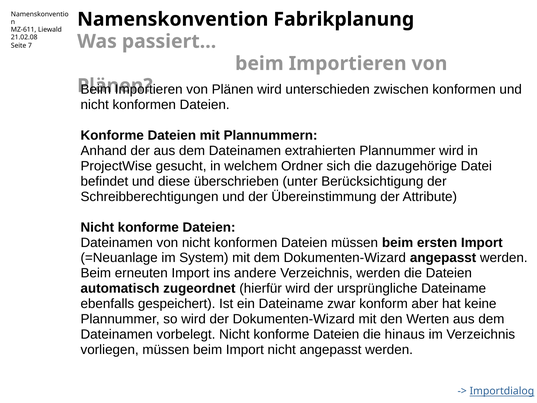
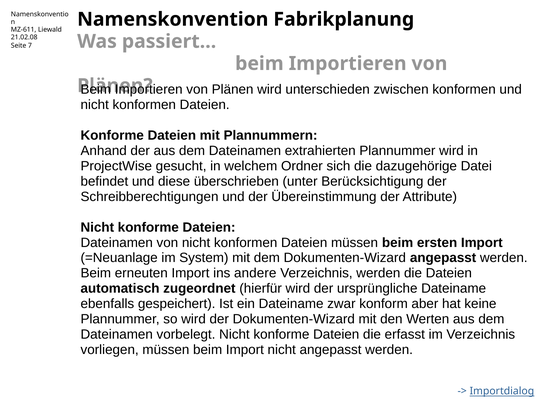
hinaus: hinaus -> erfasst (405, 334)
